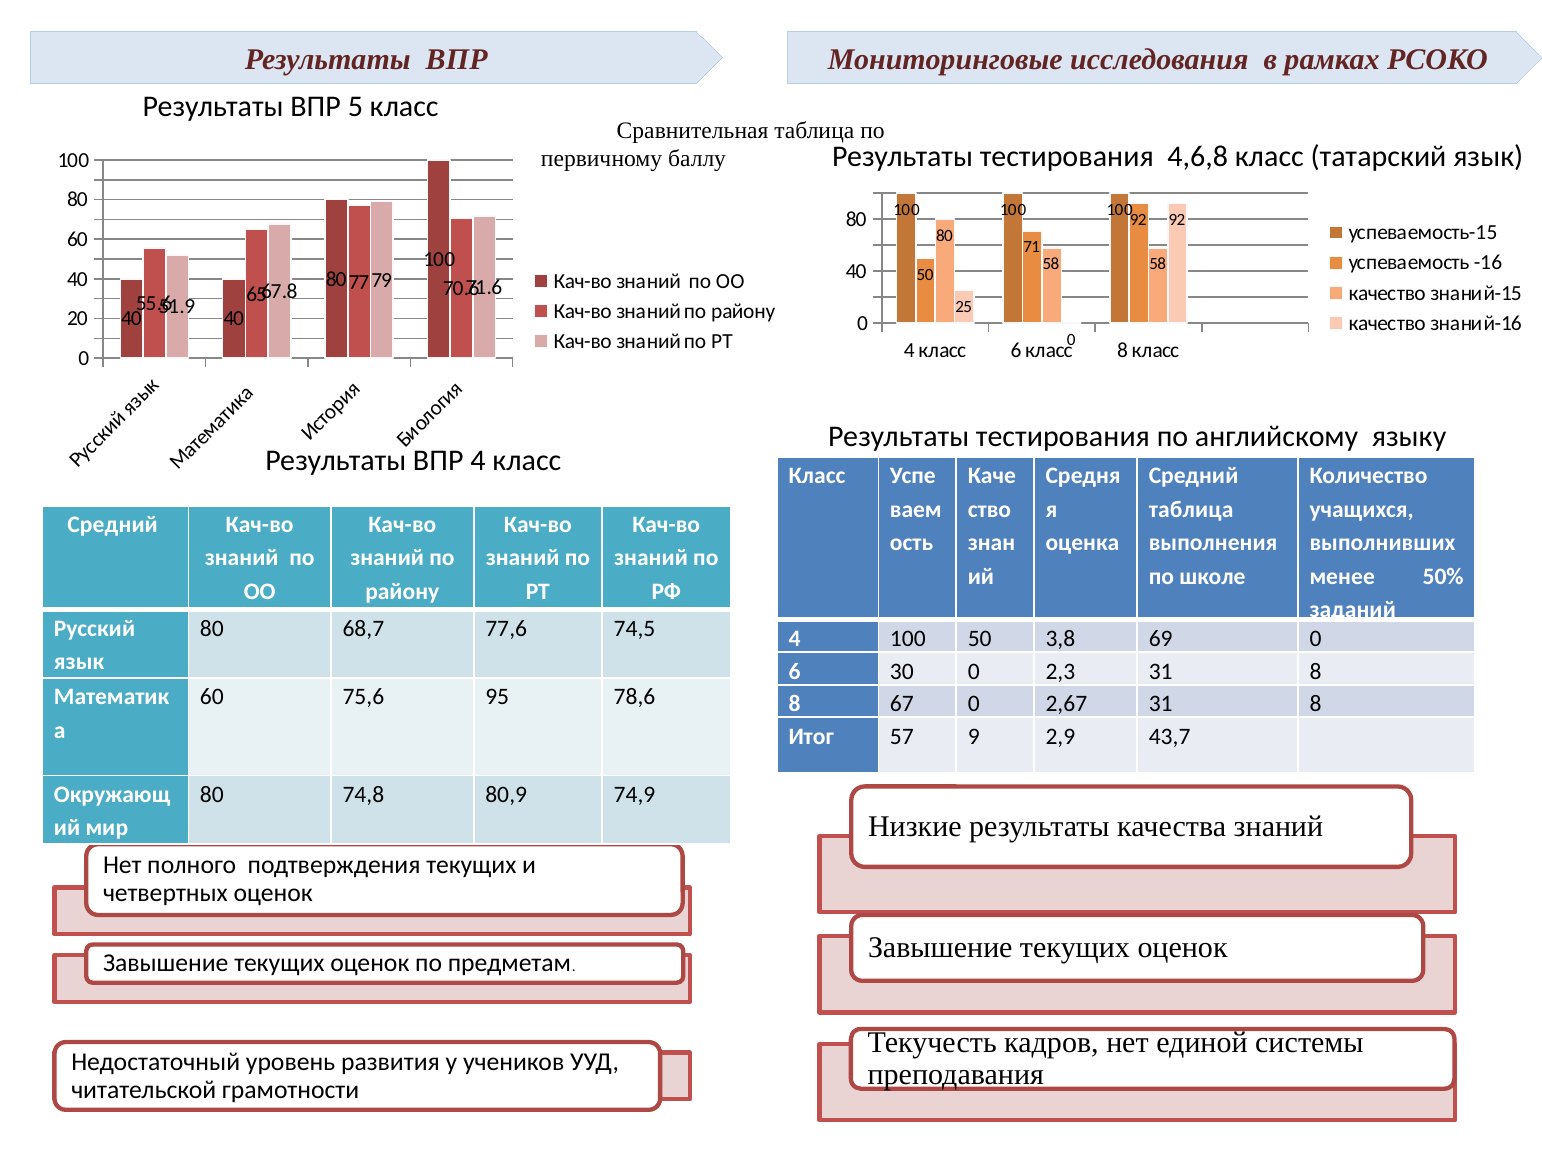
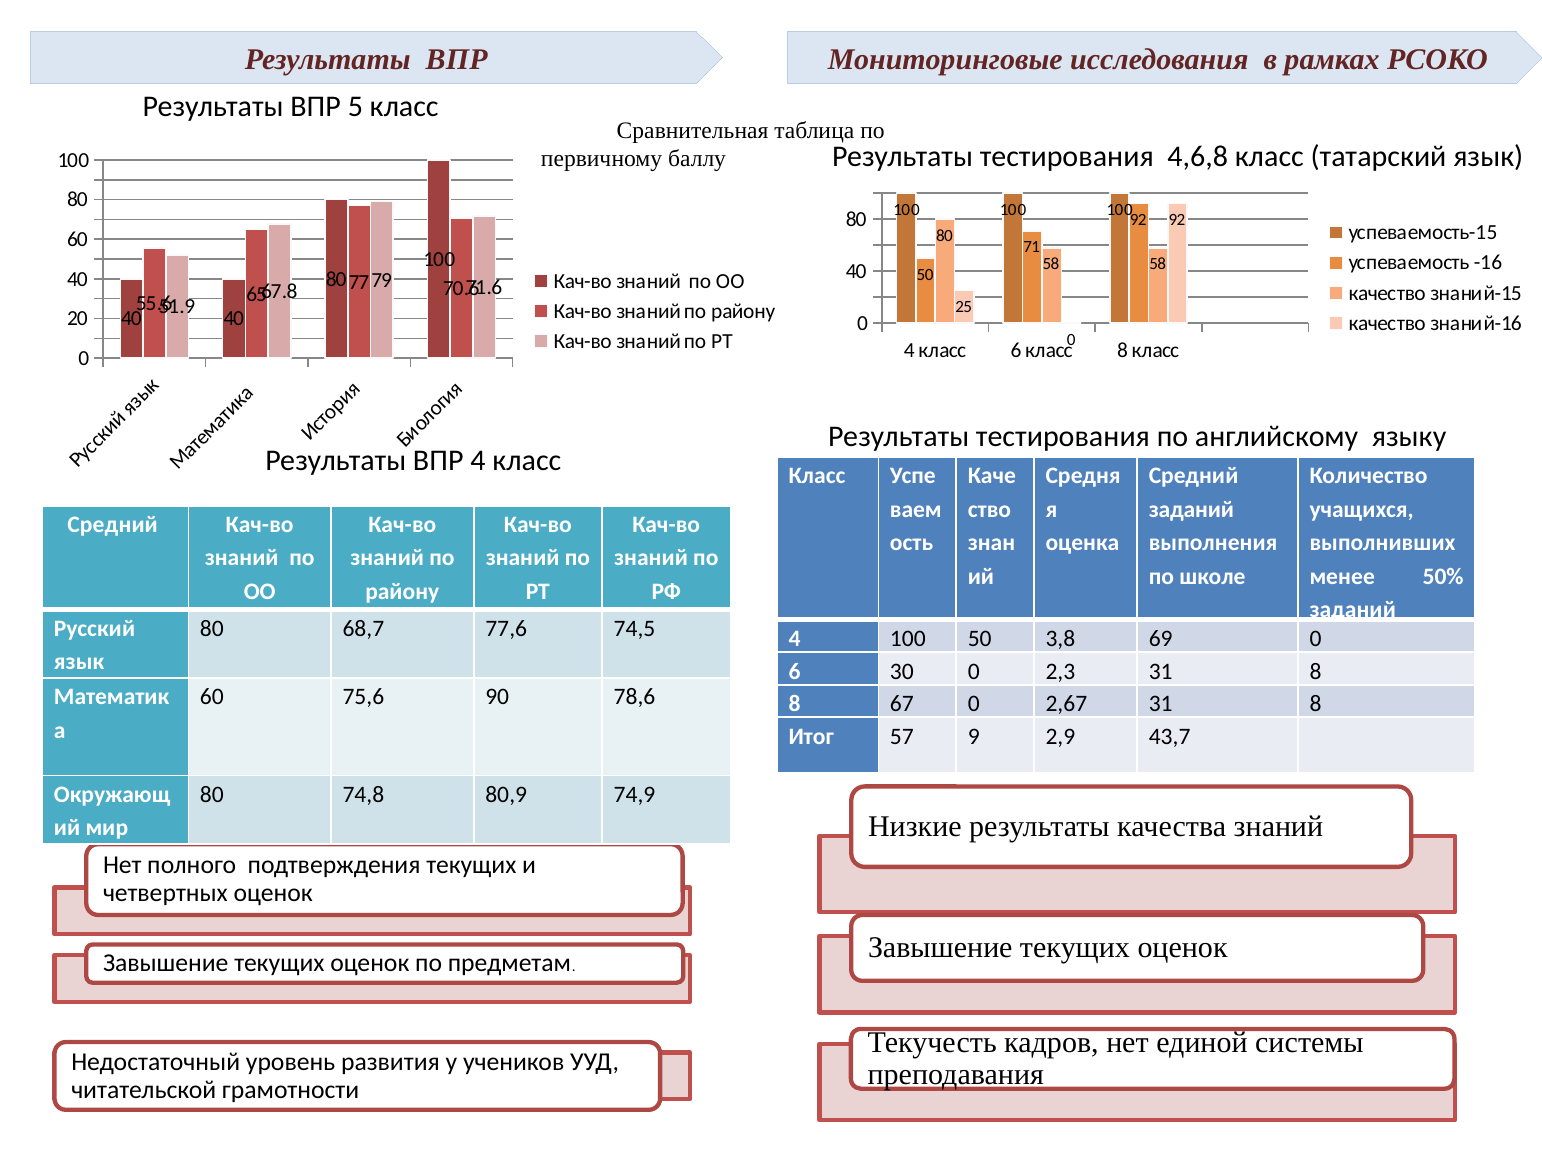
таблица: таблица -> заданий (1191, 509)
95: 95 -> 90 (497, 697)
